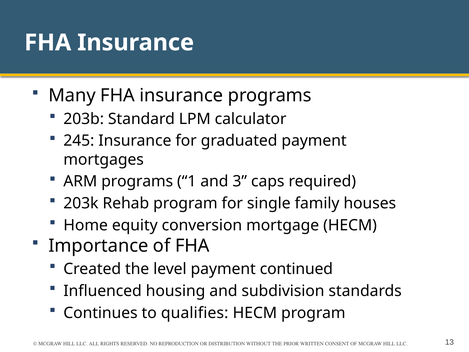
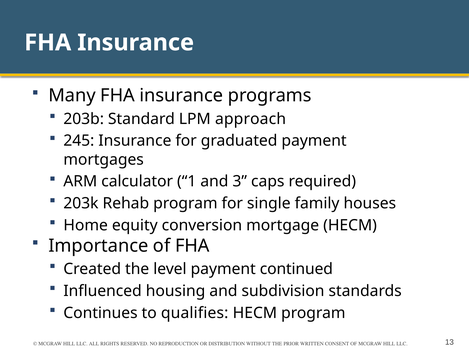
calculator: calculator -> approach (251, 119)
ARM programs: programs -> calculator (137, 181)
